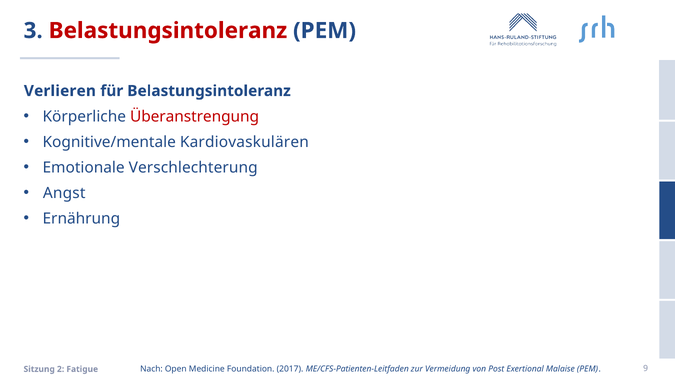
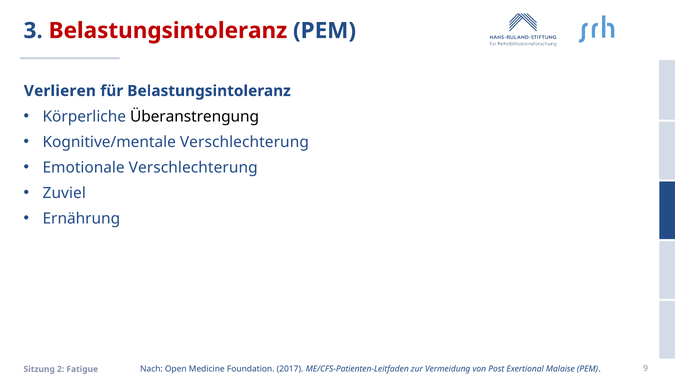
Überanstrengung colour: red -> black (195, 117)
Kognitive/mentale Kardiovaskulären: Kardiovaskulären -> Verschlechterung (244, 142)
Angst: Angst -> Zuviel (64, 193)
